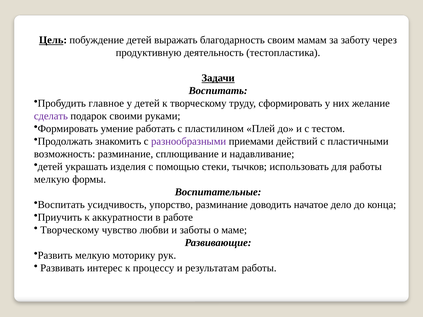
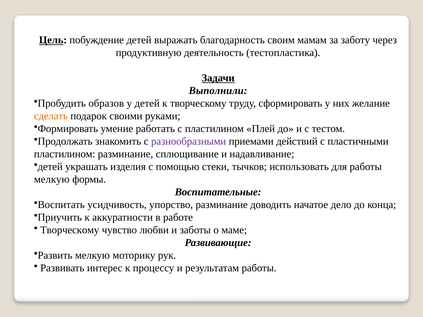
Воспитать: Воспитать -> Выполнили (218, 91)
главное: главное -> образов (106, 103)
сделать colour: purple -> orange (51, 116)
возможность: возможность -> пластилином (65, 154)
